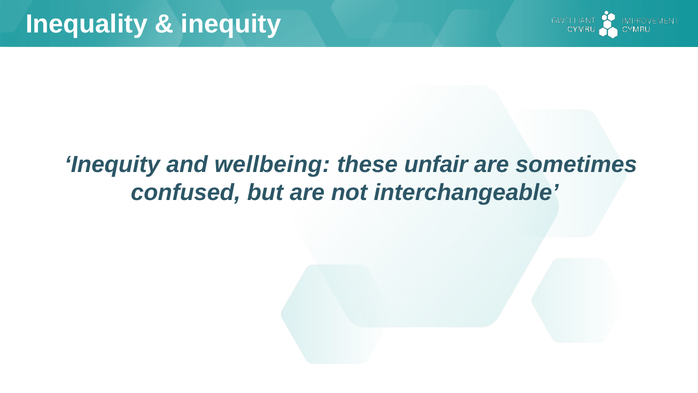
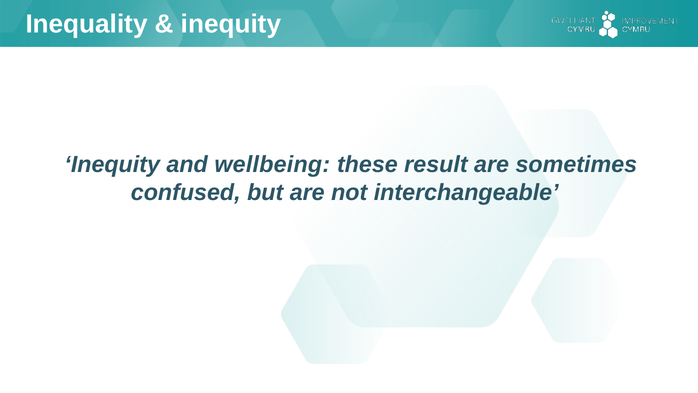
unfair: unfair -> result (436, 164)
